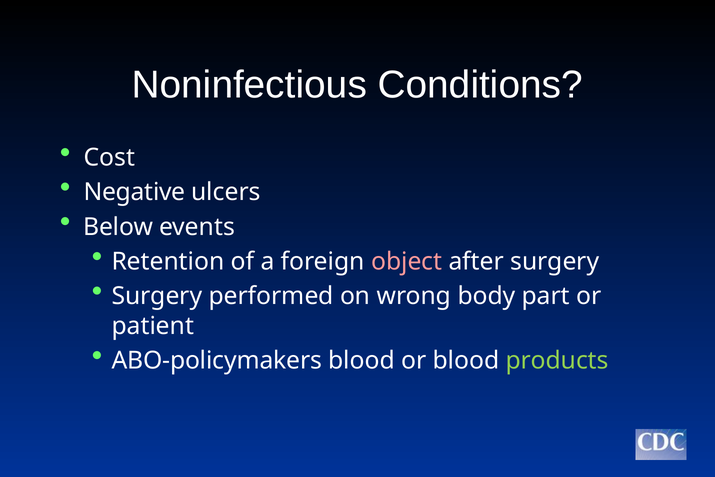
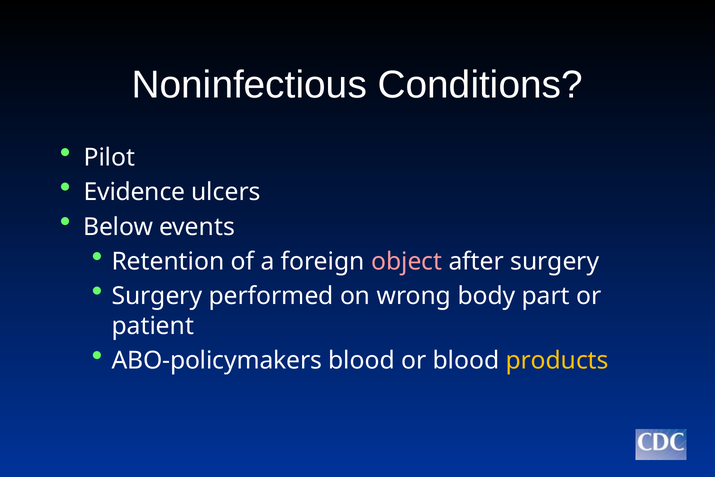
Cost: Cost -> Pilot (109, 157)
Negative: Negative -> Evidence (134, 192)
products colour: light green -> yellow (557, 360)
